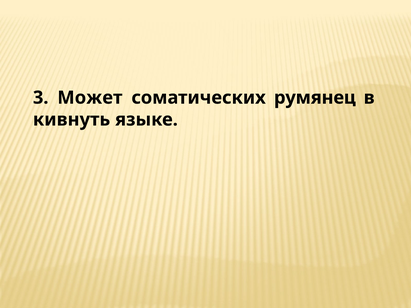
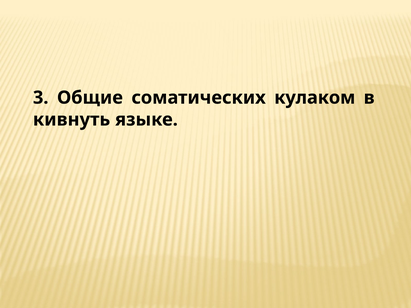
Может: Может -> Общие (90, 98)
румянец: румянец -> кулаком (315, 98)
